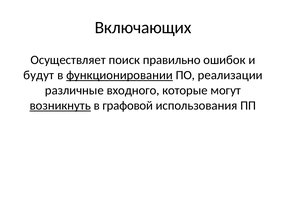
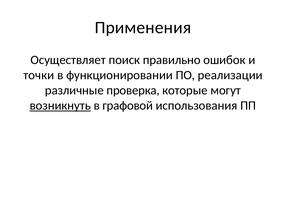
Включающих: Включающих -> Применения (143, 28)
будут: будут -> точки (39, 75)
функционировании underline: present -> none (120, 75)
входного: входного -> проверка (133, 91)
